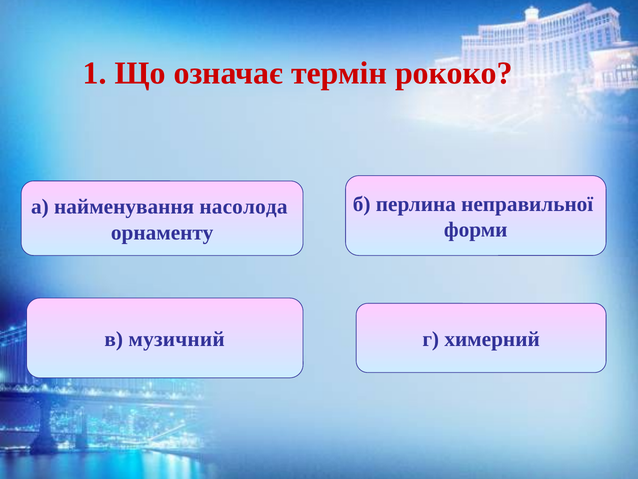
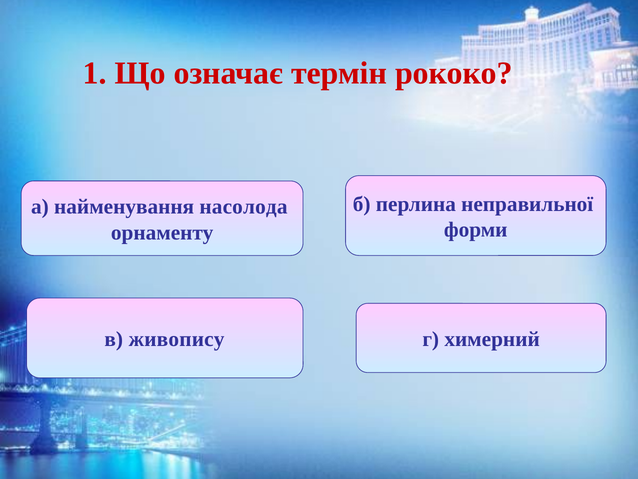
музичний: музичний -> живопису (177, 339)
